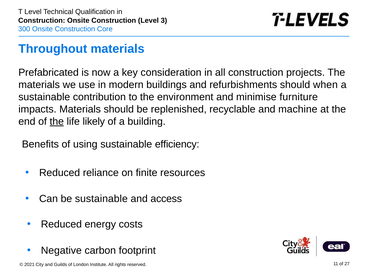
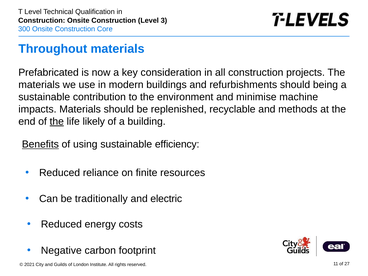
when: when -> being (325, 85)
furniture: furniture -> machine (299, 97)
machine: machine -> methods (298, 109)
Benefits underline: none -> present (40, 144)
be sustainable: sustainable -> traditionally (101, 199)
access: access -> electric (166, 199)
